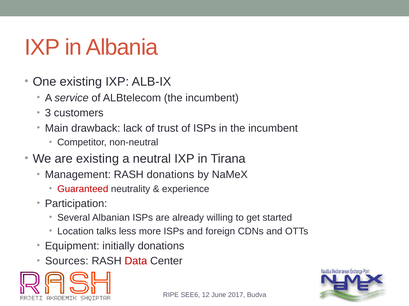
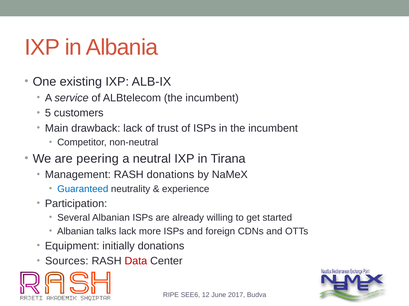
3: 3 -> 5 (48, 113)
are existing: existing -> peering (97, 159)
Guaranteed colour: red -> blue (83, 189)
Location: Location -> Albanian (76, 232)
talks less: less -> lack (128, 232)
